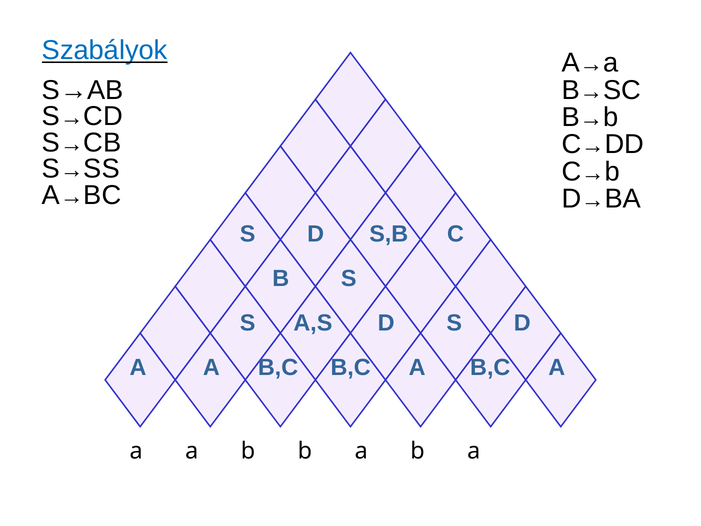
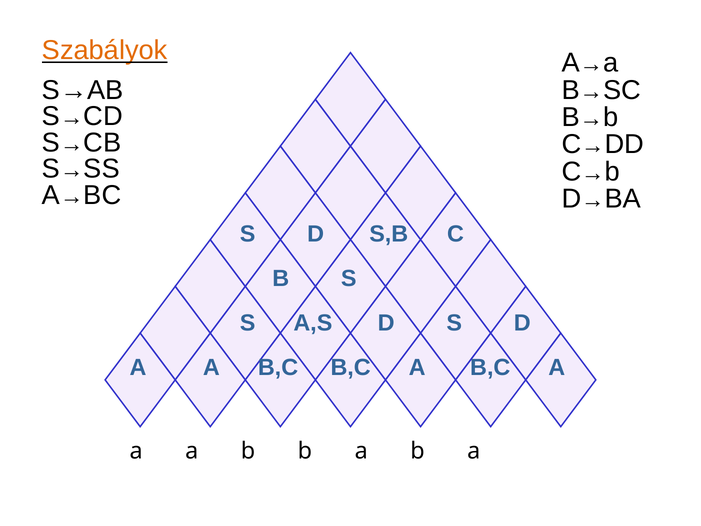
Szabályok colour: blue -> orange (105, 50)
